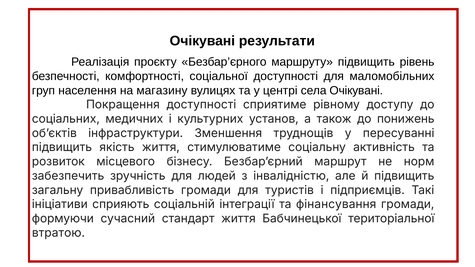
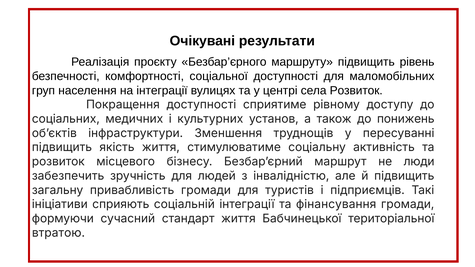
на магазину: магазину -> інтеграції (162, 90)
села Очікувані: Очікувані -> Розвиток (356, 90)
норм: норм -> люди (419, 162)
